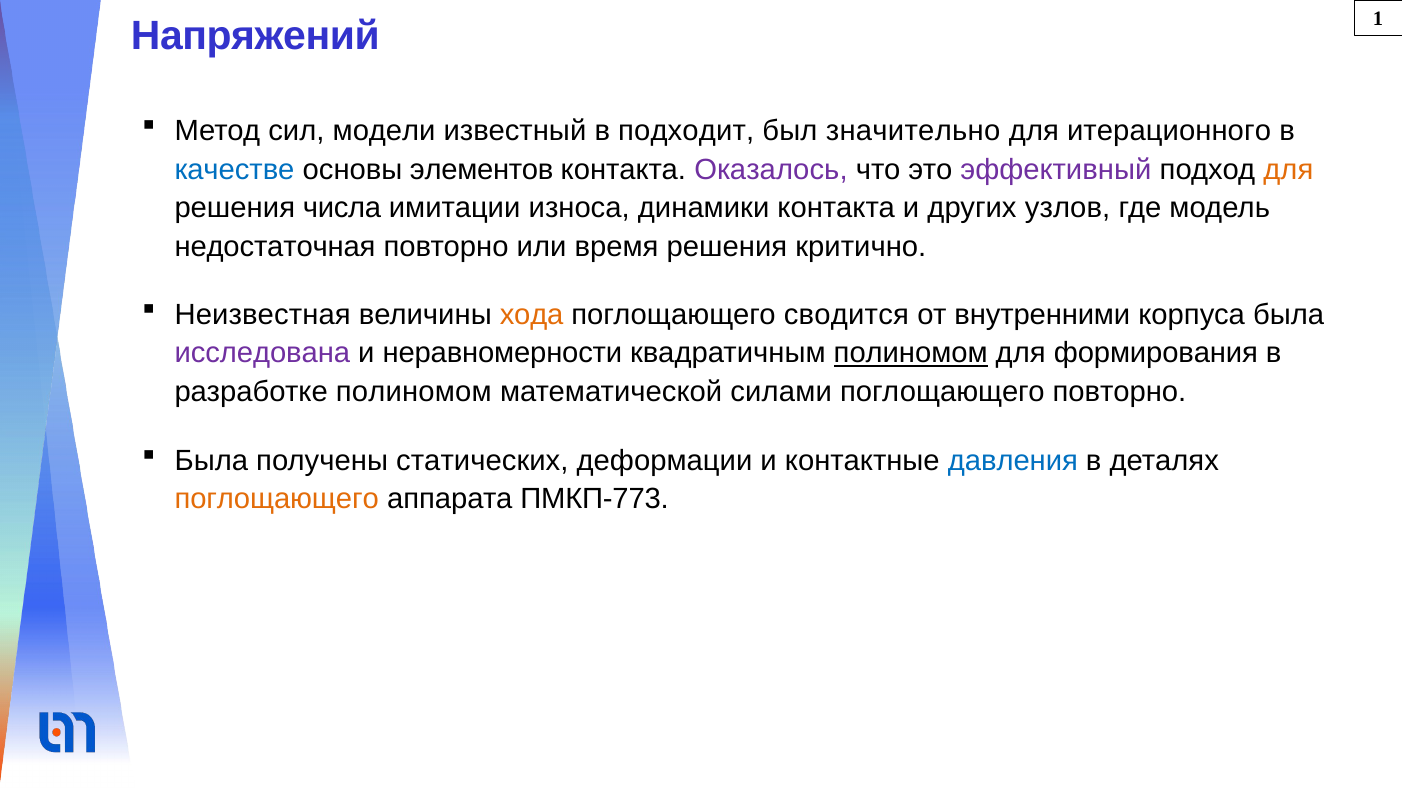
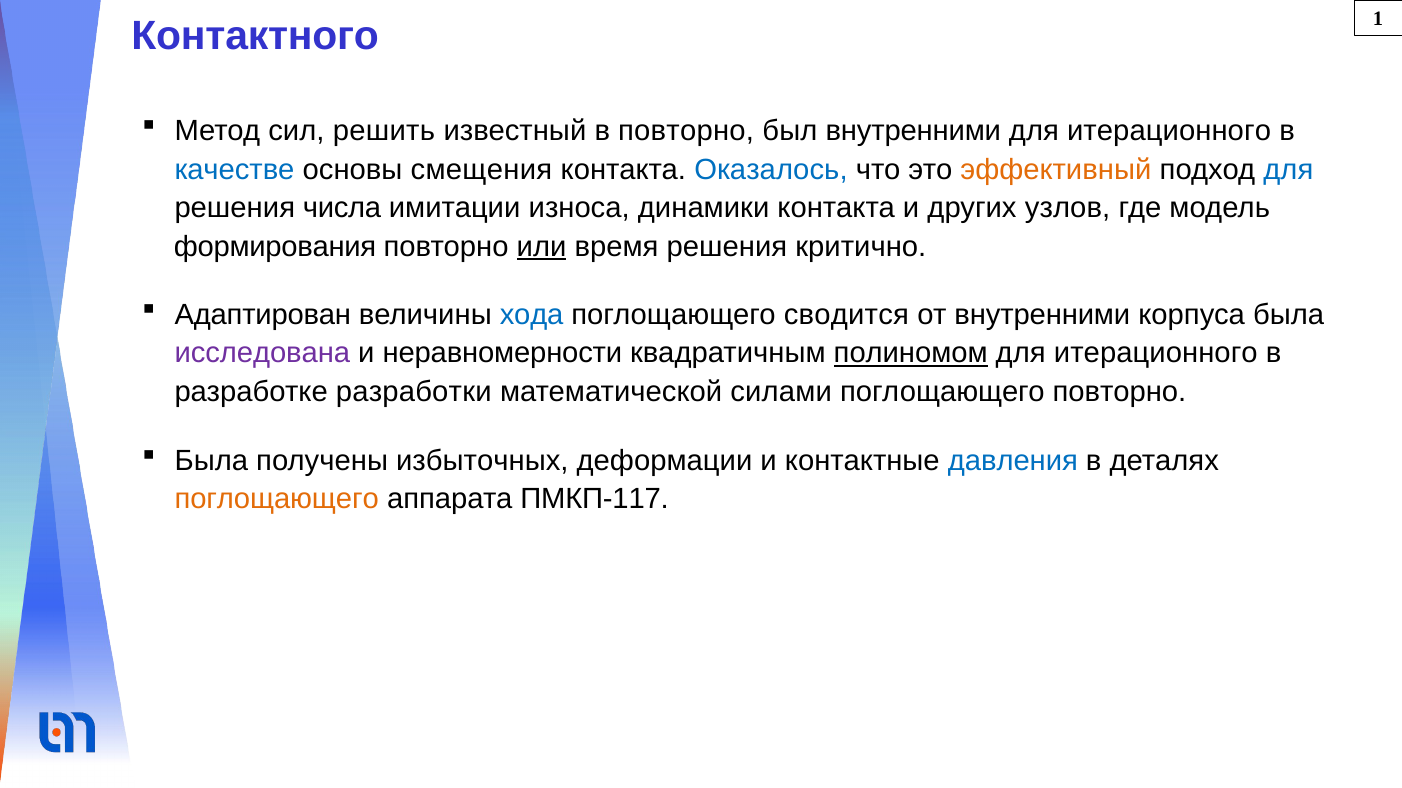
Напряжений: Напряжений -> Контактного (255, 36)
модели: модели -> решить (384, 131)
в подходит: подходит -> повторно (686, 131)
был значительно: значительно -> внутренними (913, 131)
элементов: элементов -> смещения (481, 170)
Оказалось colour: purple -> blue (771, 170)
эффективный colour: purple -> orange (1056, 170)
для colour: orange -> blue (1288, 170)
недостаточная: недостаточная -> формирования (275, 247)
или underline: none -> present (542, 247)
Неизвестная: Неизвестная -> Адаптирован (263, 315)
хода colour: orange -> blue (532, 315)
формирования: формирования -> итерационного (1156, 354)
разработке полиномом: полиномом -> разработки (414, 392)
статических: статических -> избыточных (482, 461)
ПМКП-773: ПМКП-773 -> ПМКП-117 (595, 500)
